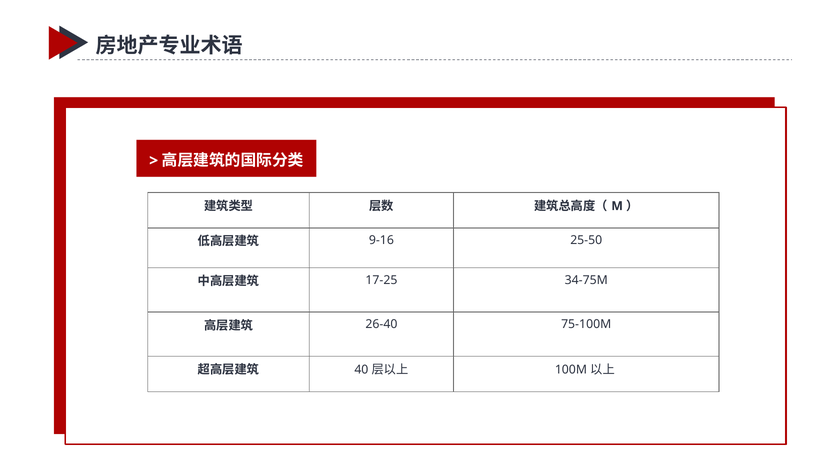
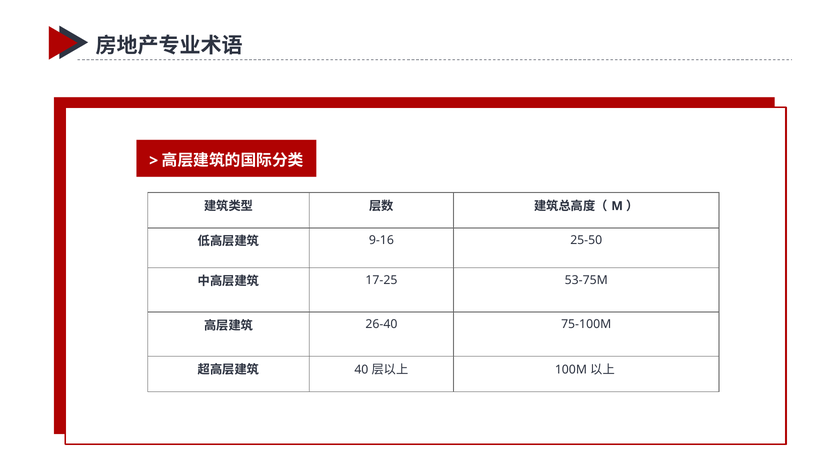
34-75M: 34-75M -> 53-75M (586, 280)
